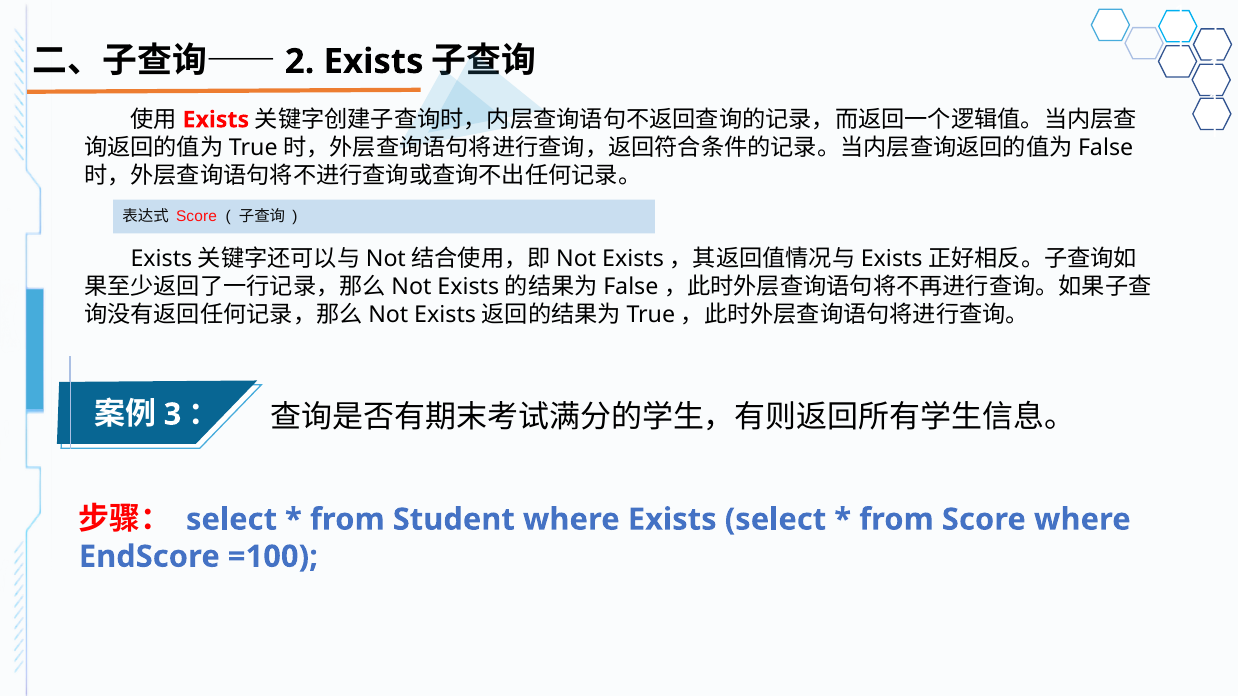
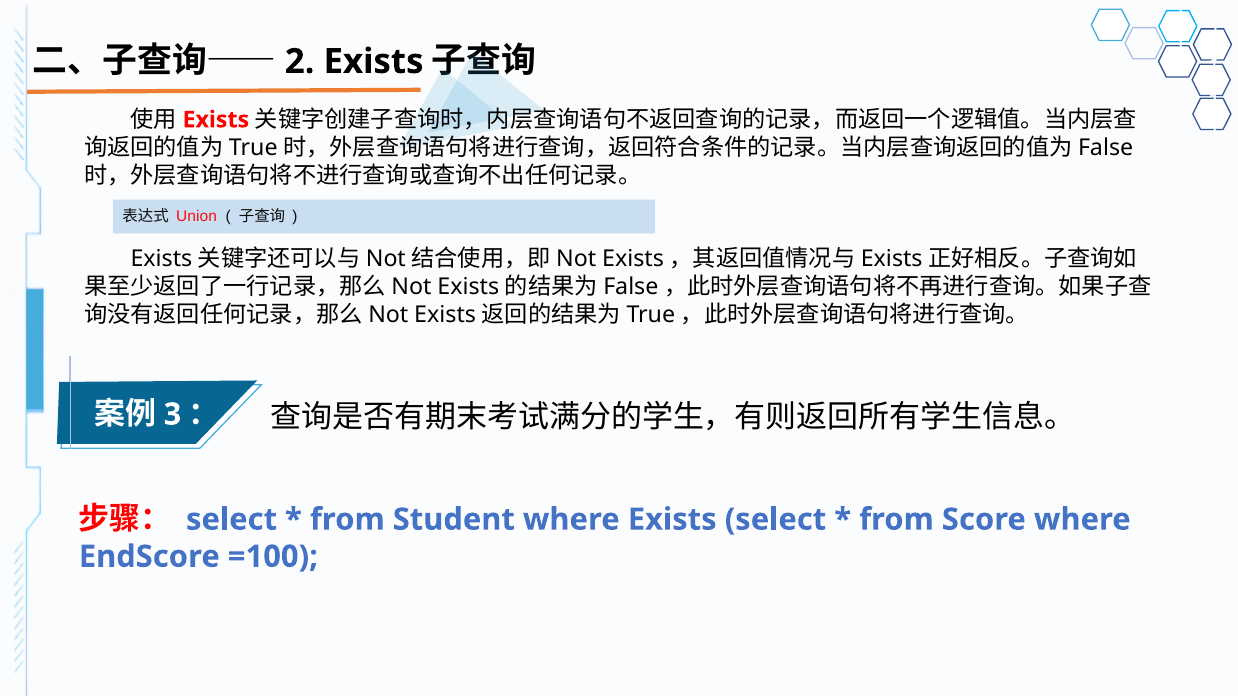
Score: Score -> Union (196, 217)
